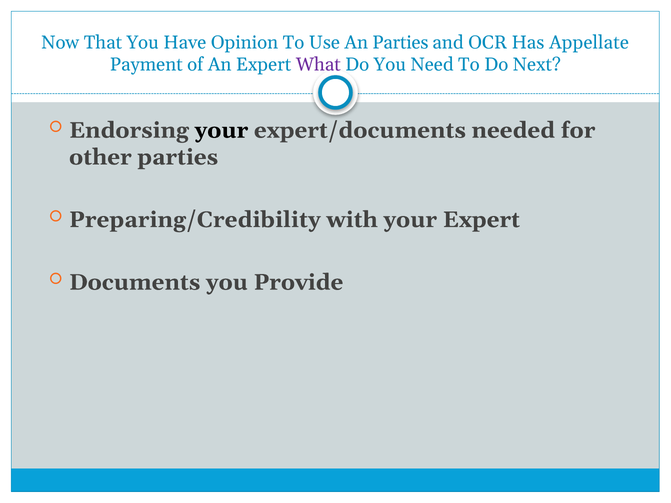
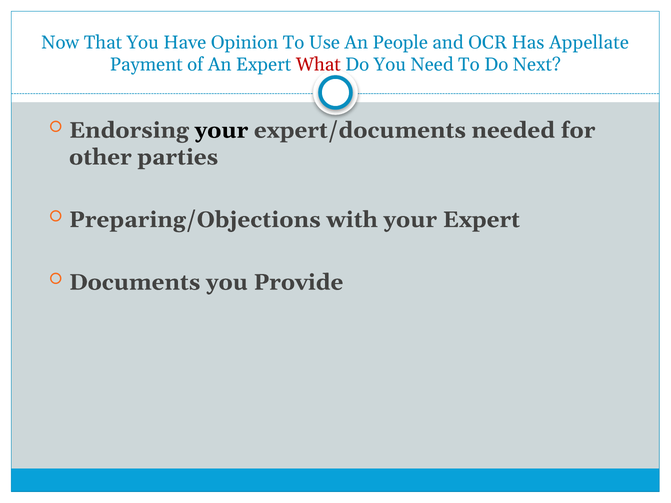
An Parties: Parties -> People (400, 42)
What colour: purple -> red (318, 65)
Preparing/Credibility: Preparing/Credibility -> Preparing/Objections (195, 220)
